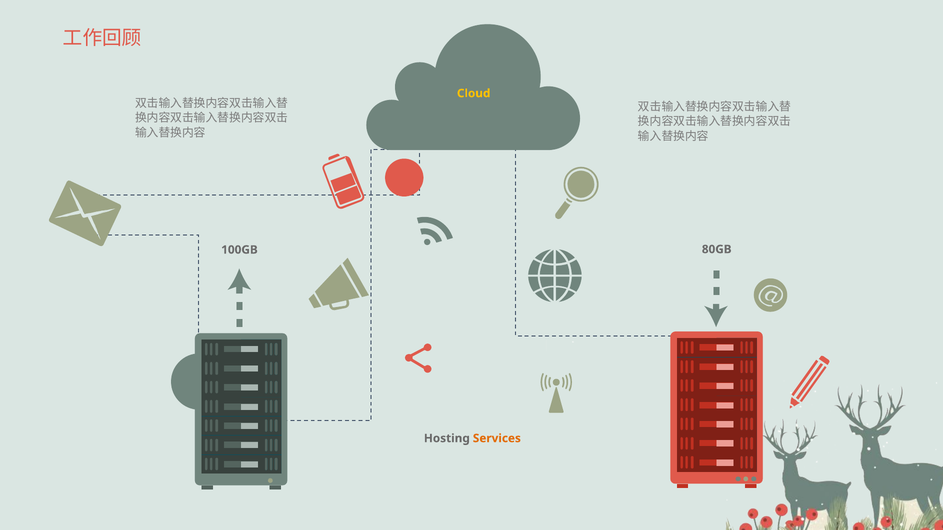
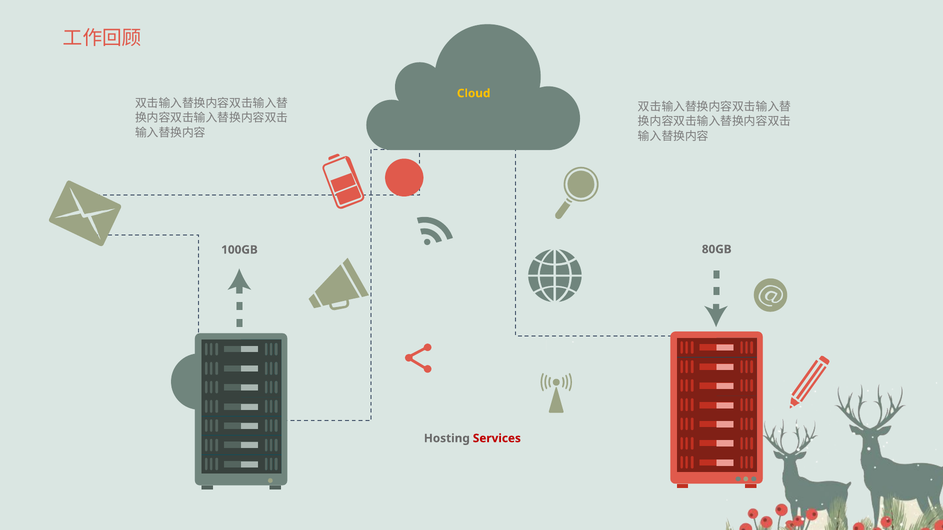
Services colour: orange -> red (497, 439)
